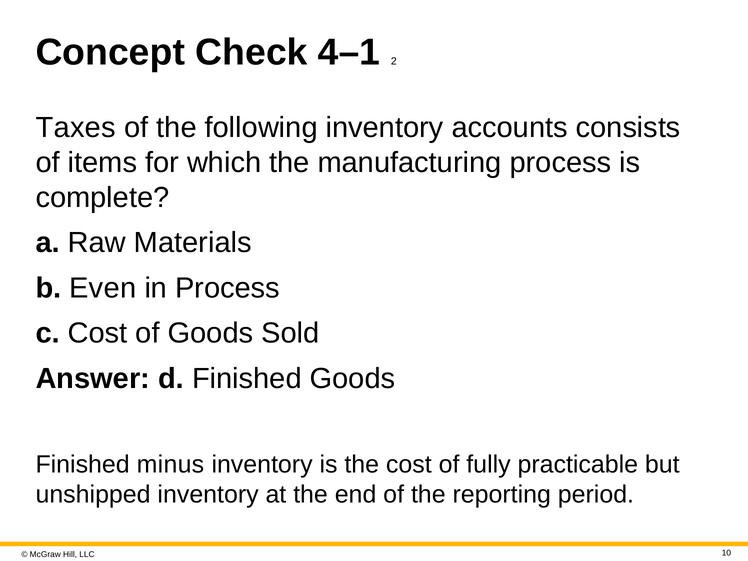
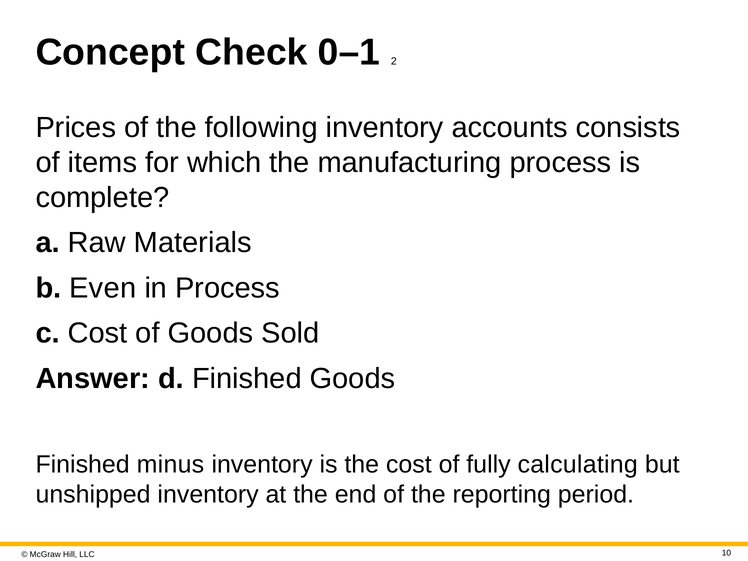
4–1: 4–1 -> 0–1 (349, 52)
Taxes: Taxes -> Prices (76, 128)
practicable: practicable -> calculating (578, 464)
